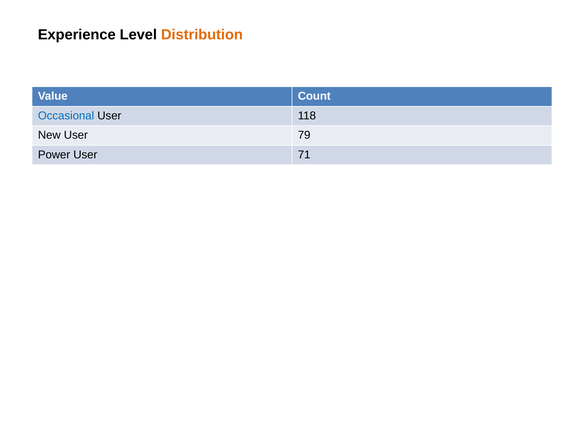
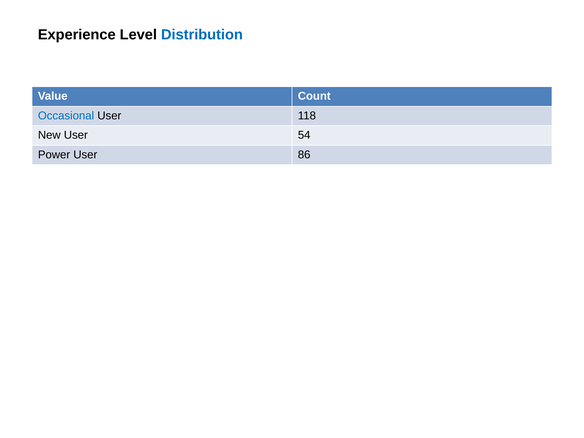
Distribution colour: orange -> blue (202, 35)
79: 79 -> 54 (304, 135)
71: 71 -> 86 (304, 155)
